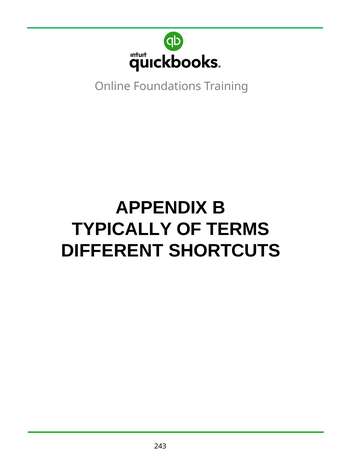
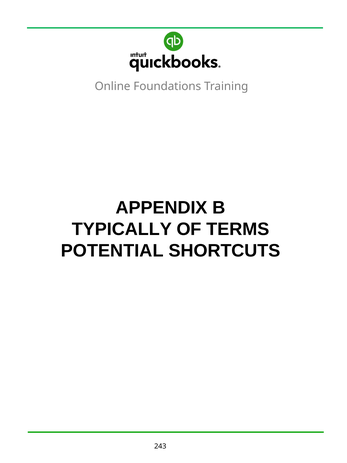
DIFFERENT: DIFFERENT -> POTENTIAL (112, 251)
